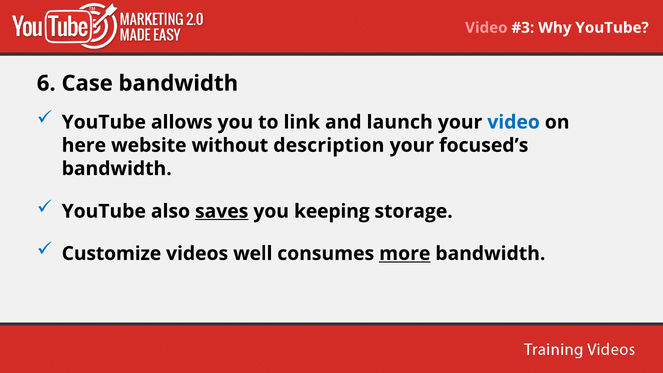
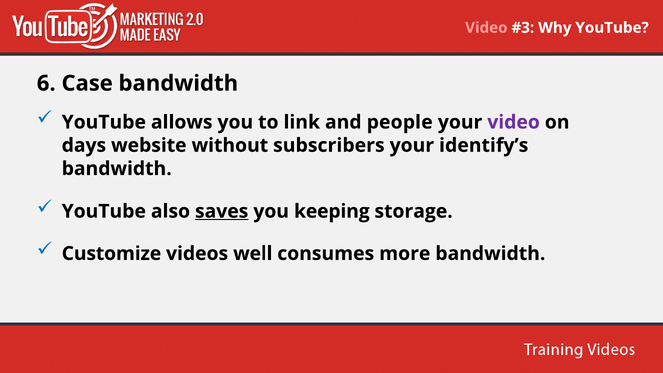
launch: launch -> people (400, 122)
video colour: blue -> purple (514, 122)
here: here -> days (84, 145)
description: description -> subscribers (329, 145)
focused’s: focused’s -> identify’s (484, 145)
more underline: present -> none (405, 254)
